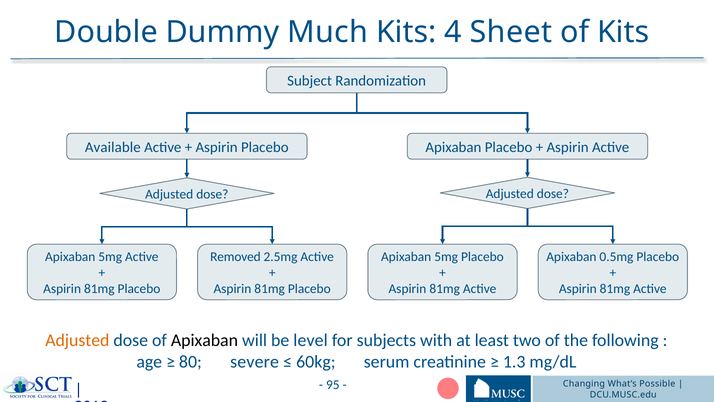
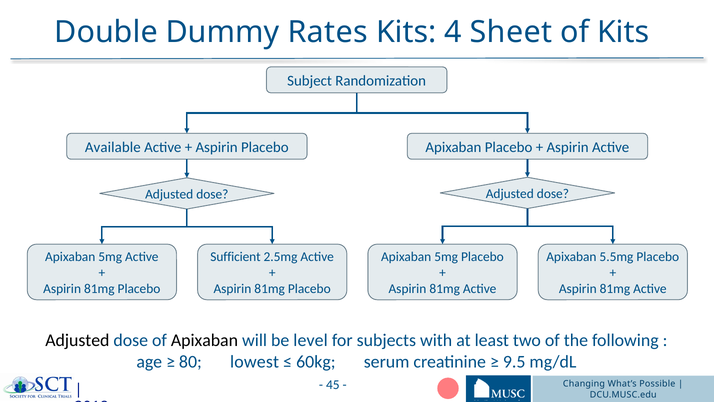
Much: Much -> Rates (328, 32)
Removed: Removed -> Sufficient (235, 257)
0.5mg: 0.5mg -> 5.5mg (616, 257)
Adjusted colour: orange -> black (77, 340)
severe: severe -> lowest (255, 361)
1.3: 1.3 -> 9.5 (514, 361)
95: 95 -> 45 (333, 385)
